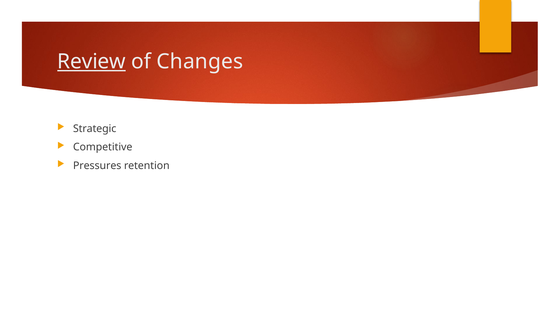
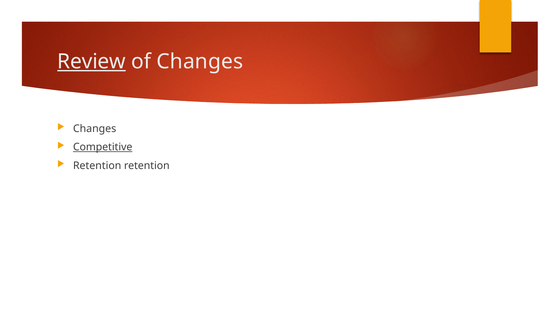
Strategic: Strategic -> Changes (95, 129)
Competitive underline: none -> present (103, 147)
Pressures: Pressures -> Retention (97, 166)
